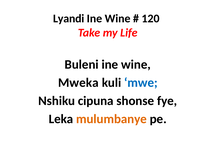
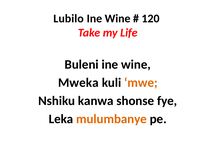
Lyandi: Lyandi -> Lubilo (69, 18)
mwe colour: blue -> orange (141, 83)
cipuna: cipuna -> kanwa (96, 101)
